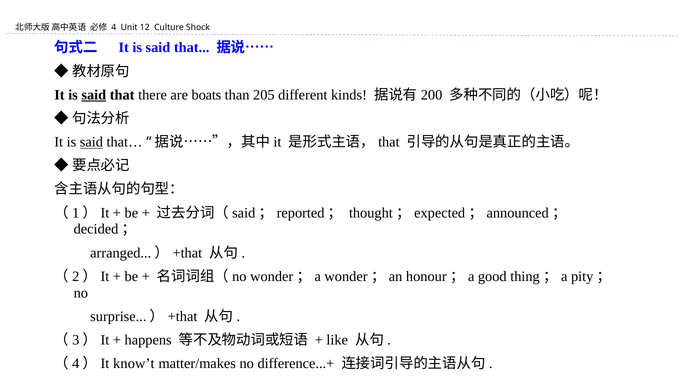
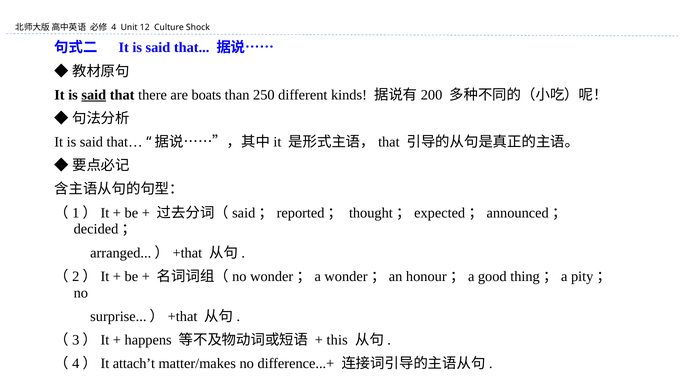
205: 205 -> 250 (264, 95)
said underline: present -> none (91, 142)
like: like -> this (337, 340)
know’t: know’t -> attach’t (134, 363)
